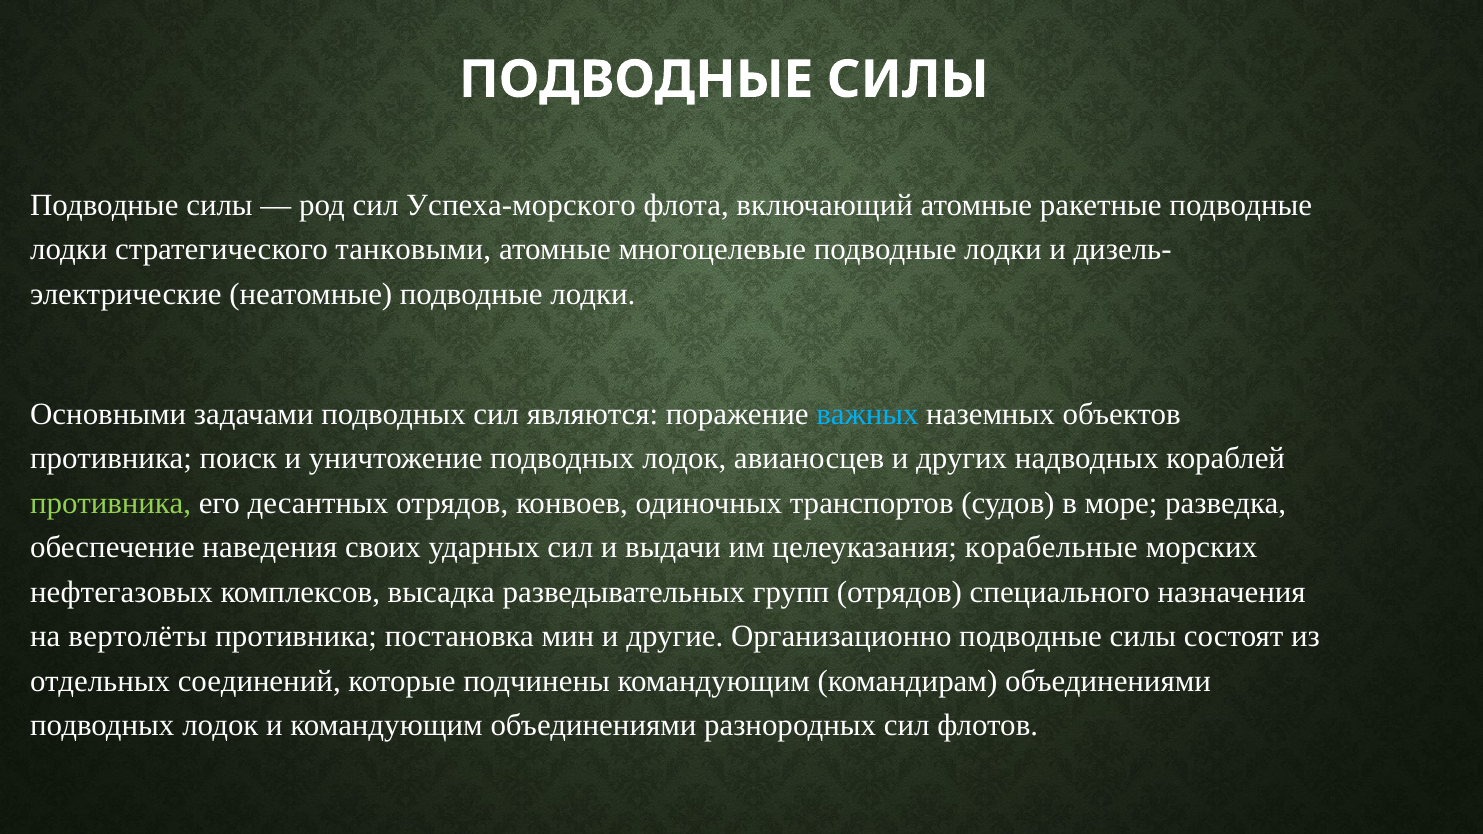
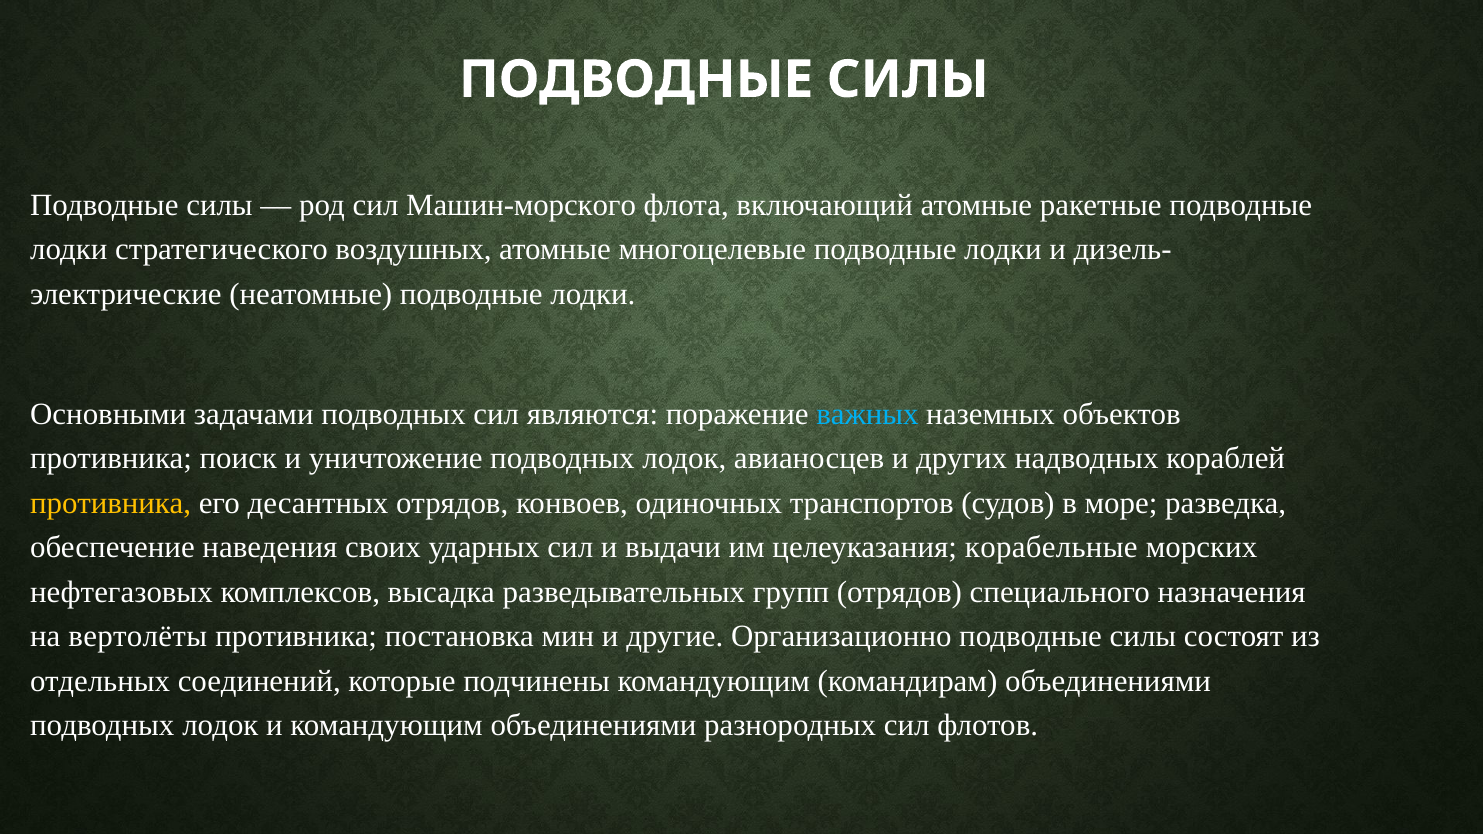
Успеха-морского: Успеха-морского -> Машин-морского (521, 205)
танковыми: танковыми -> воздушных (414, 250)
противника colour: light green -> yellow (111, 503)
